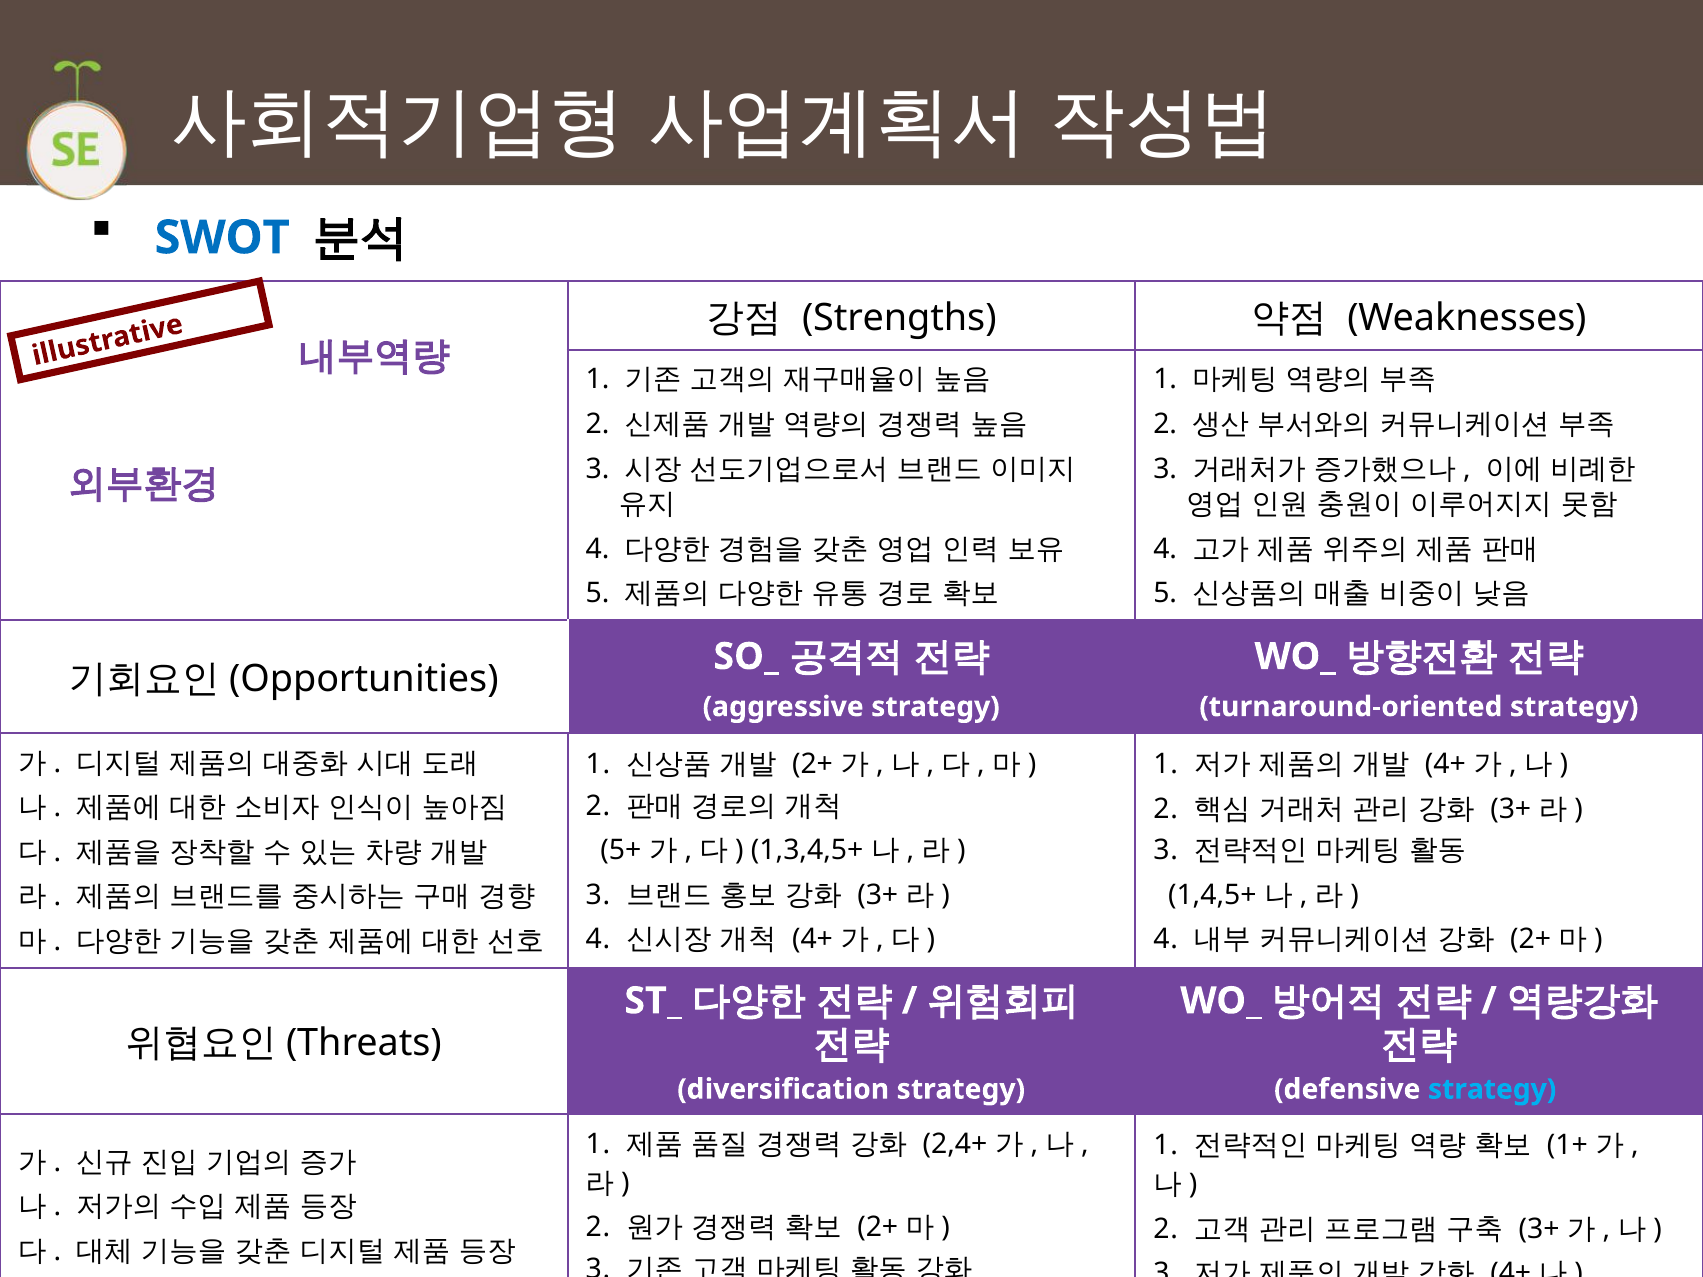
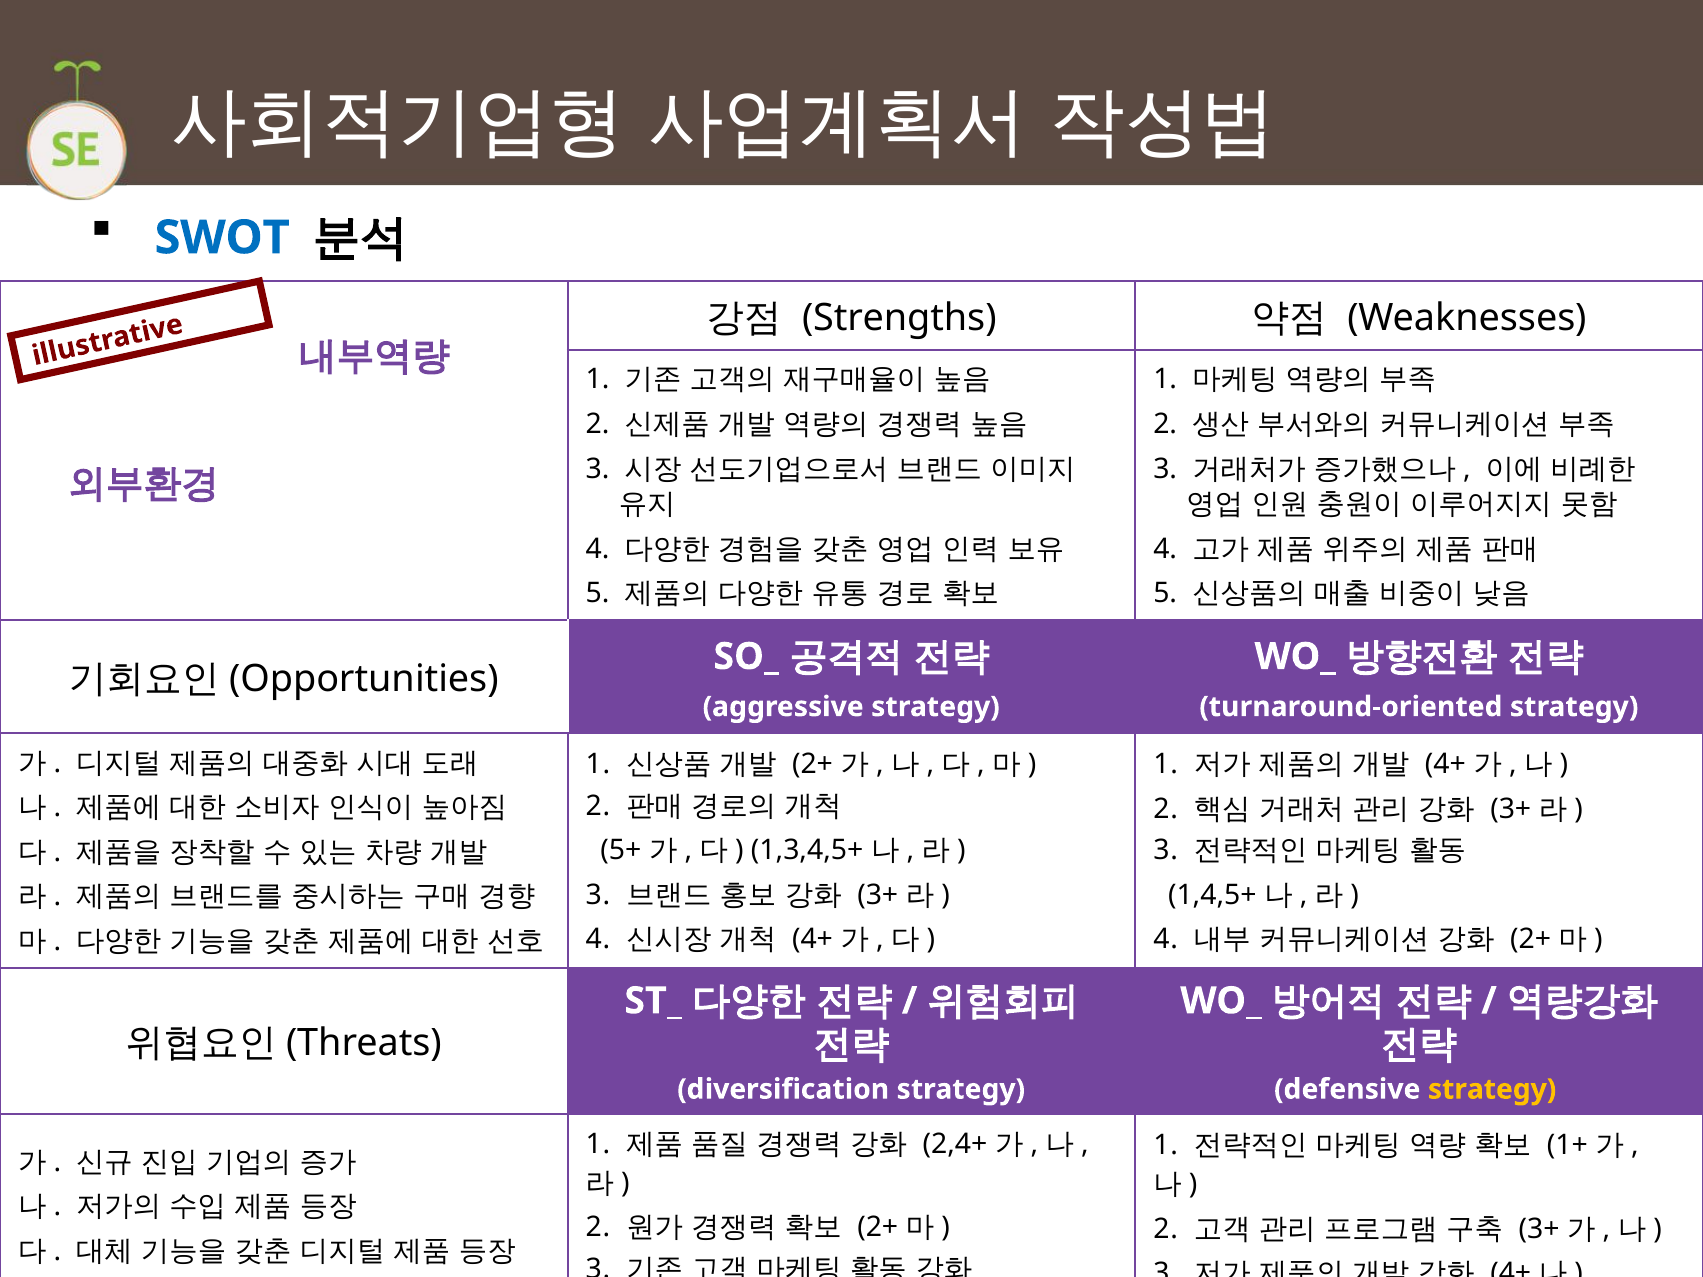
strategy colour: light blue -> yellow (1492, 1090)
